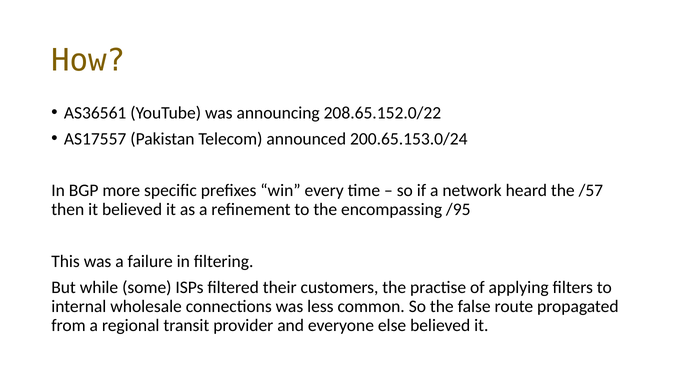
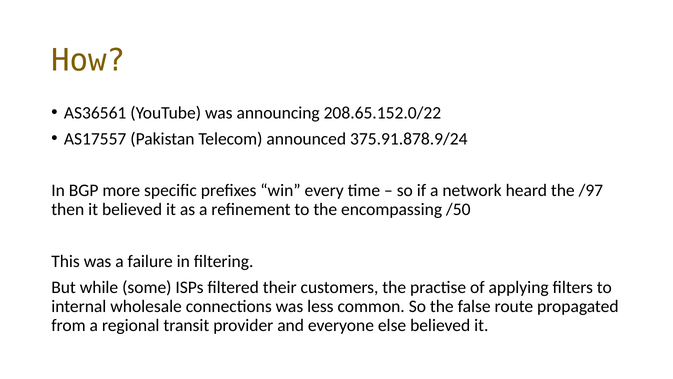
200.65.153.0/24: 200.65.153.0/24 -> 375.91.878.9/24 (409, 139)
/57: /57 -> /97 (591, 190)
/95: /95 -> /50 (458, 209)
